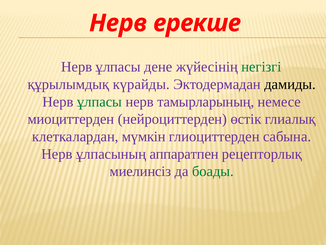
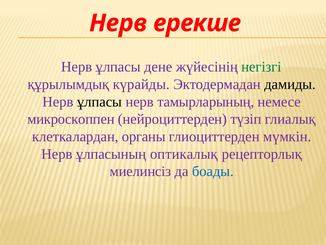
ұлпасы colour: green -> black (99, 102)
миоциттерден: миоциттерден -> микроскоппен (71, 119)
өстік: өстік -> түзіп (246, 119)
мүмкін: мүмкін -> органы (144, 136)
сабына: сабына -> мүмкін (287, 136)
аппаратпен: аппаратпен -> оптикалық (184, 154)
боады colour: green -> blue (213, 171)
